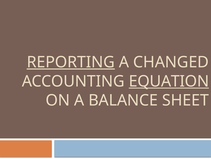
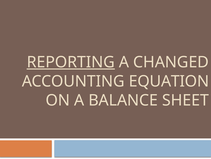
EQUATION underline: present -> none (169, 81)
